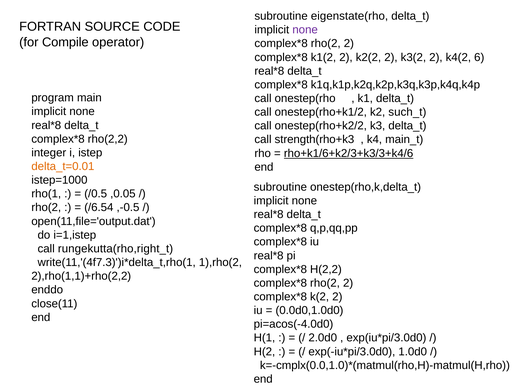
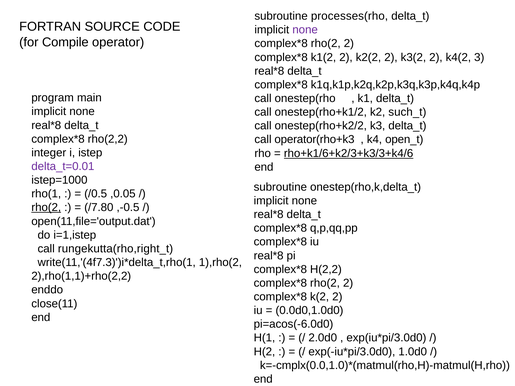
eigenstate(rho: eigenstate(rho -> processes(rho (349, 16)
6: 6 -> 3 (479, 57)
strength(rho+k3: strength(rho+k3 -> operator(rho+k3 (314, 140)
main_t: main_t -> open_t (404, 140)
delta_t=0.01 colour: orange -> purple (63, 167)
rho(2 underline: none -> present (46, 208)
/6.54: /6.54 -> /7.80 (99, 208)
pi=acos(-4.0d0: pi=acos(-4.0d0 -> pi=acos(-6.0d0 (293, 324)
